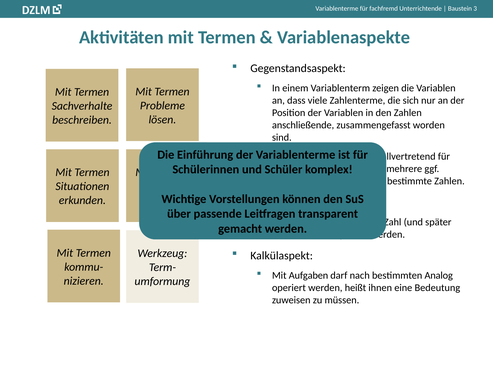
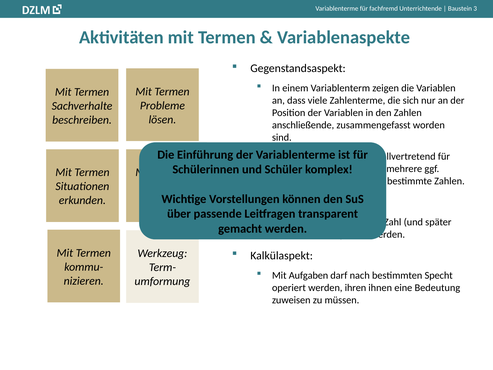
Analog: Analog -> Specht (439, 275)
heißt: heißt -> ihren (355, 287)
